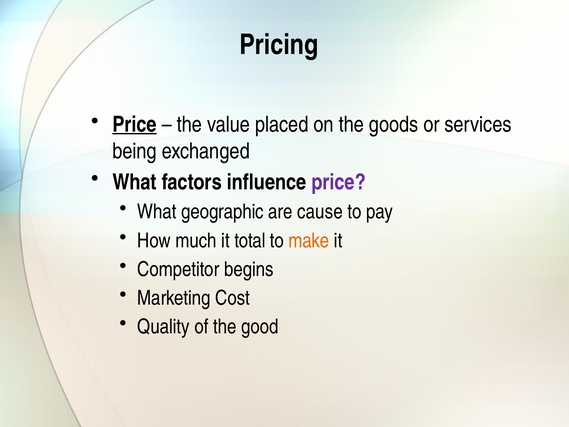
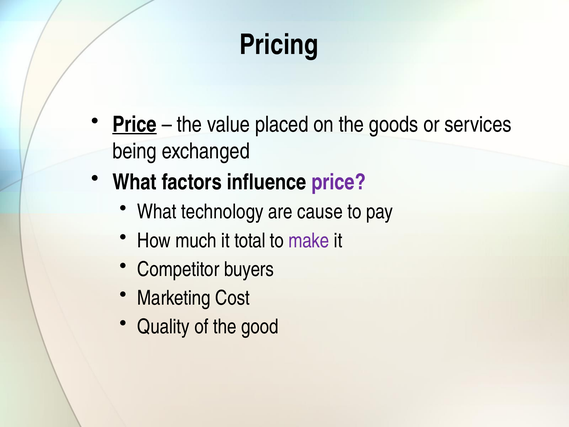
geographic: geographic -> technology (222, 212)
make colour: orange -> purple (309, 240)
begins: begins -> buyers (249, 269)
